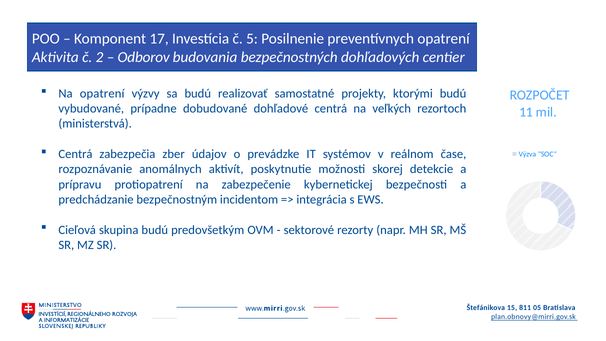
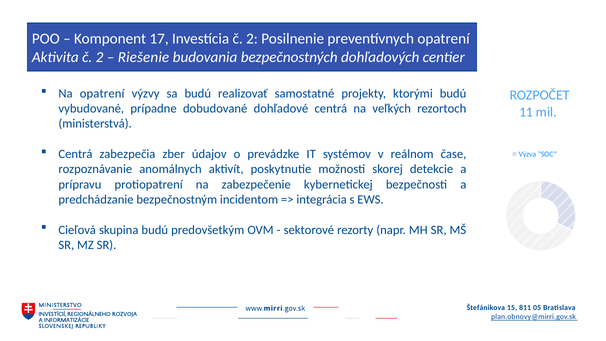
Investícia č 5: 5 -> 2 (252, 39)
Odborov: Odborov -> Riešenie (144, 57)
